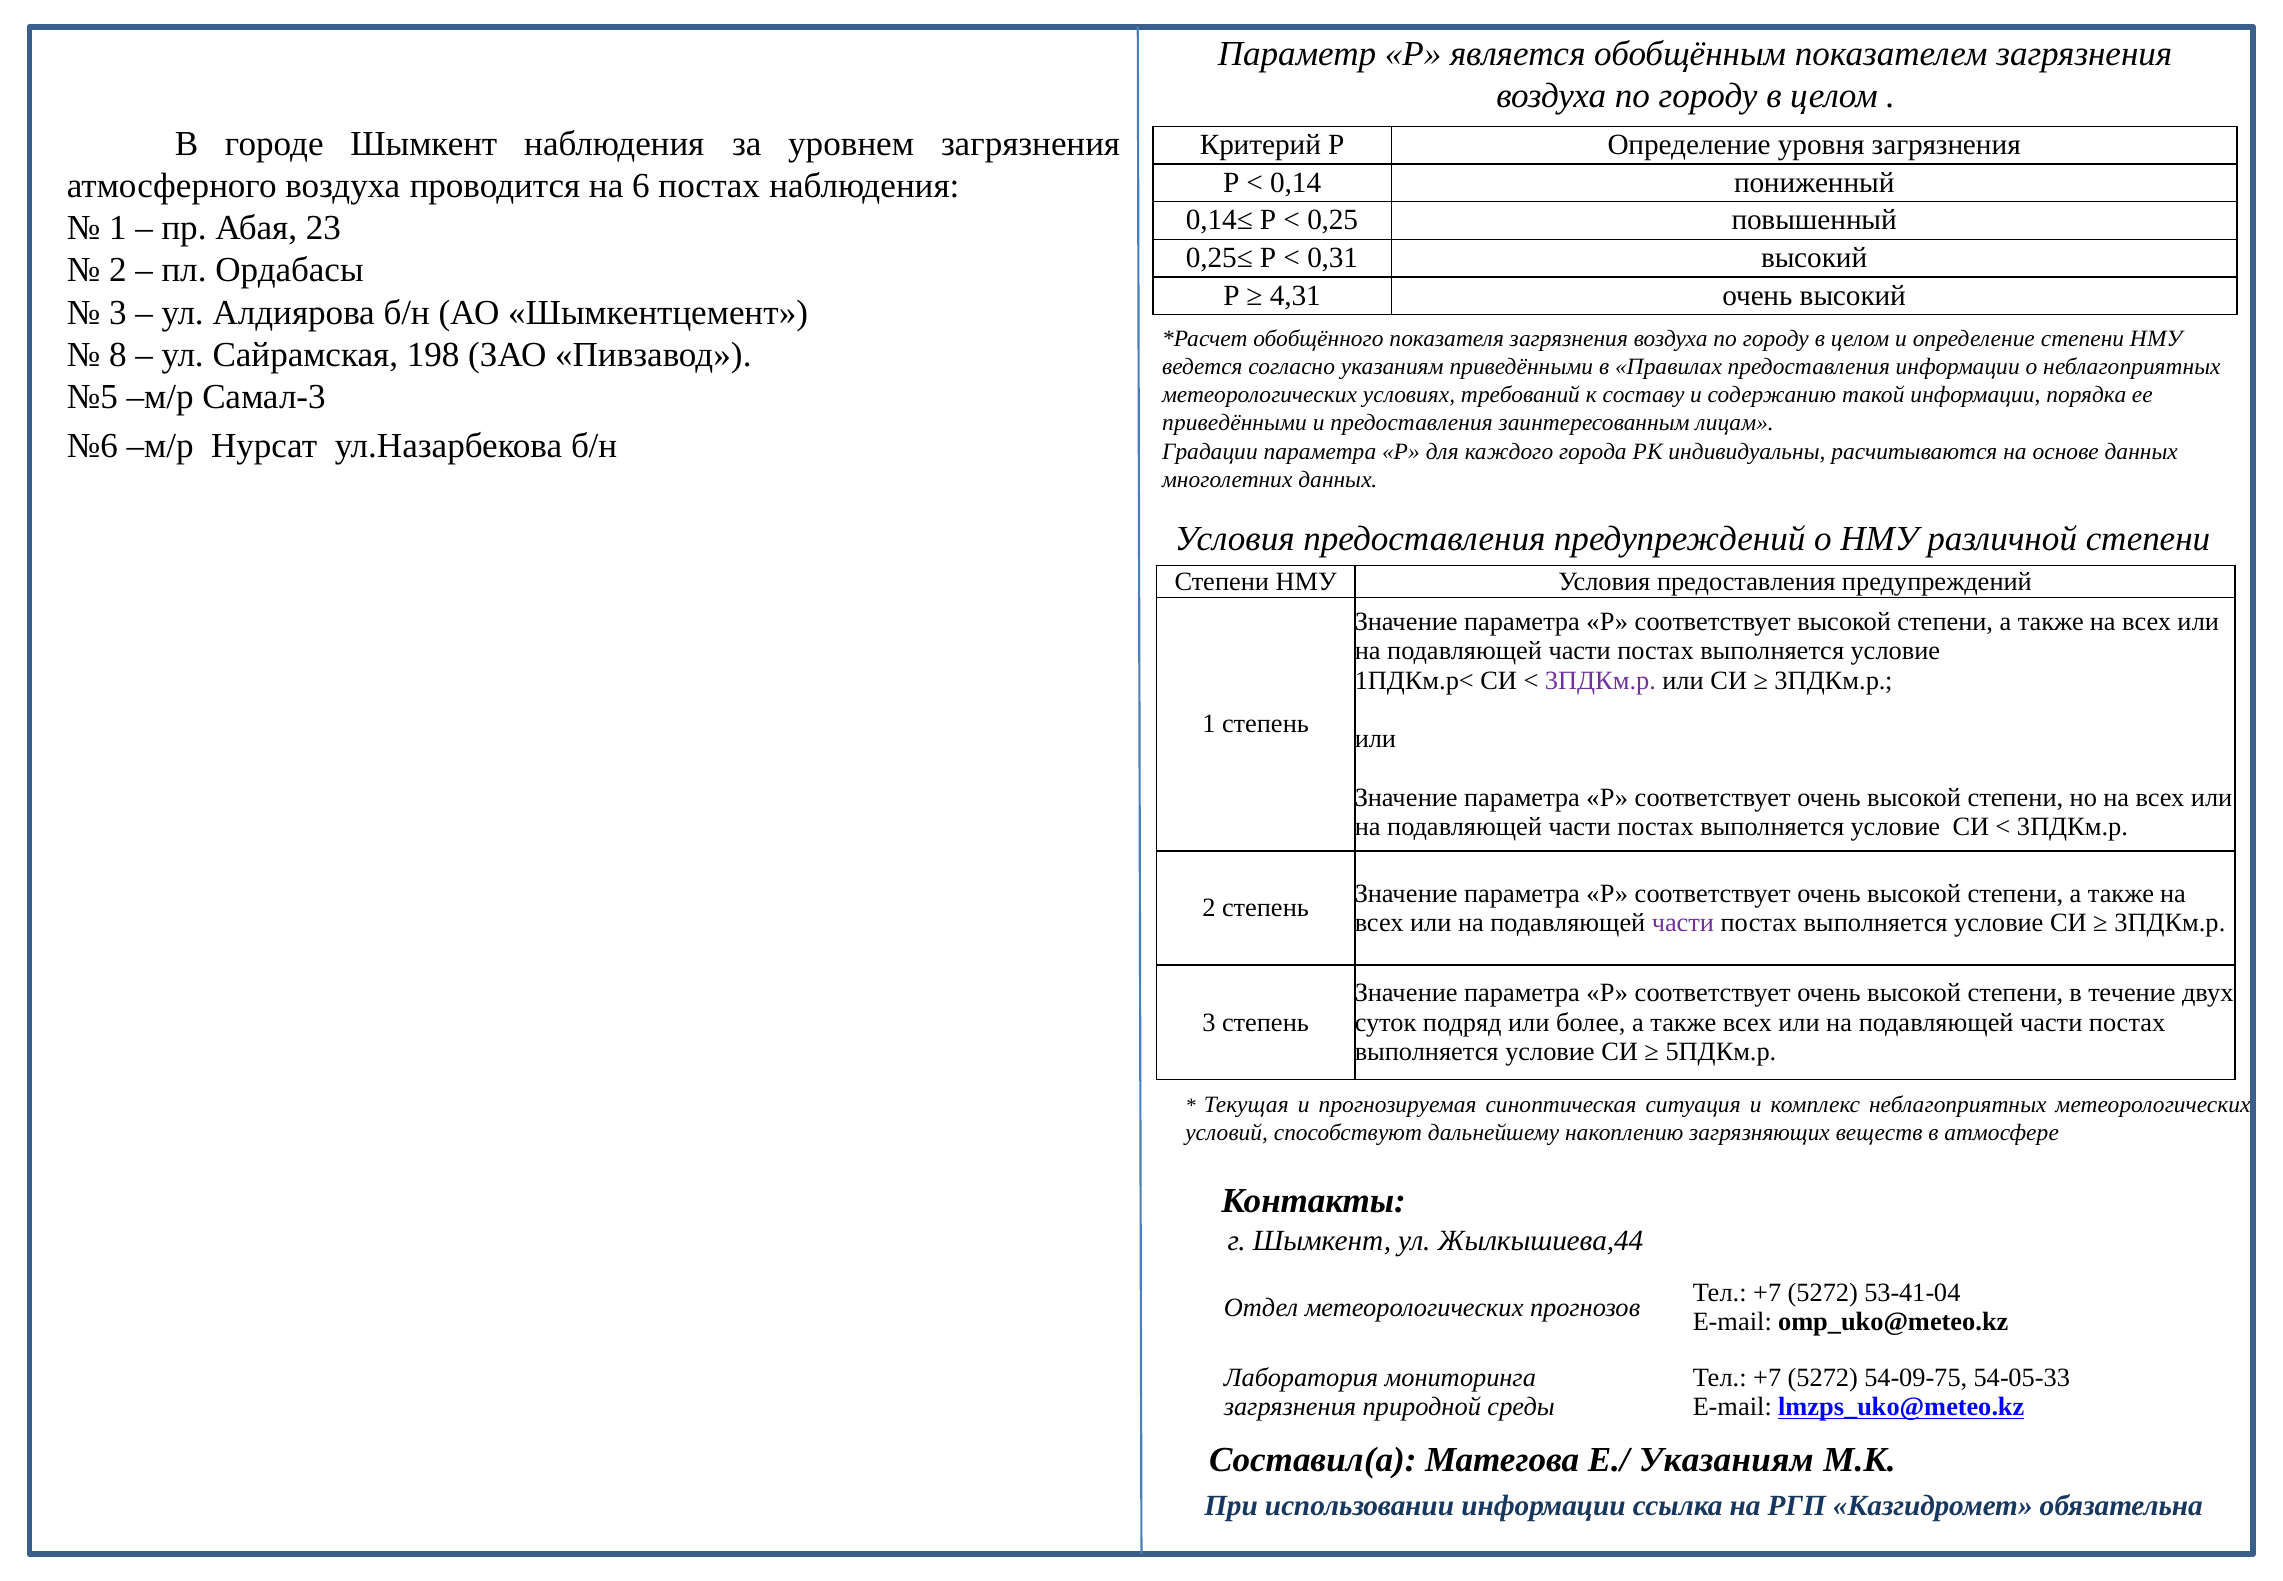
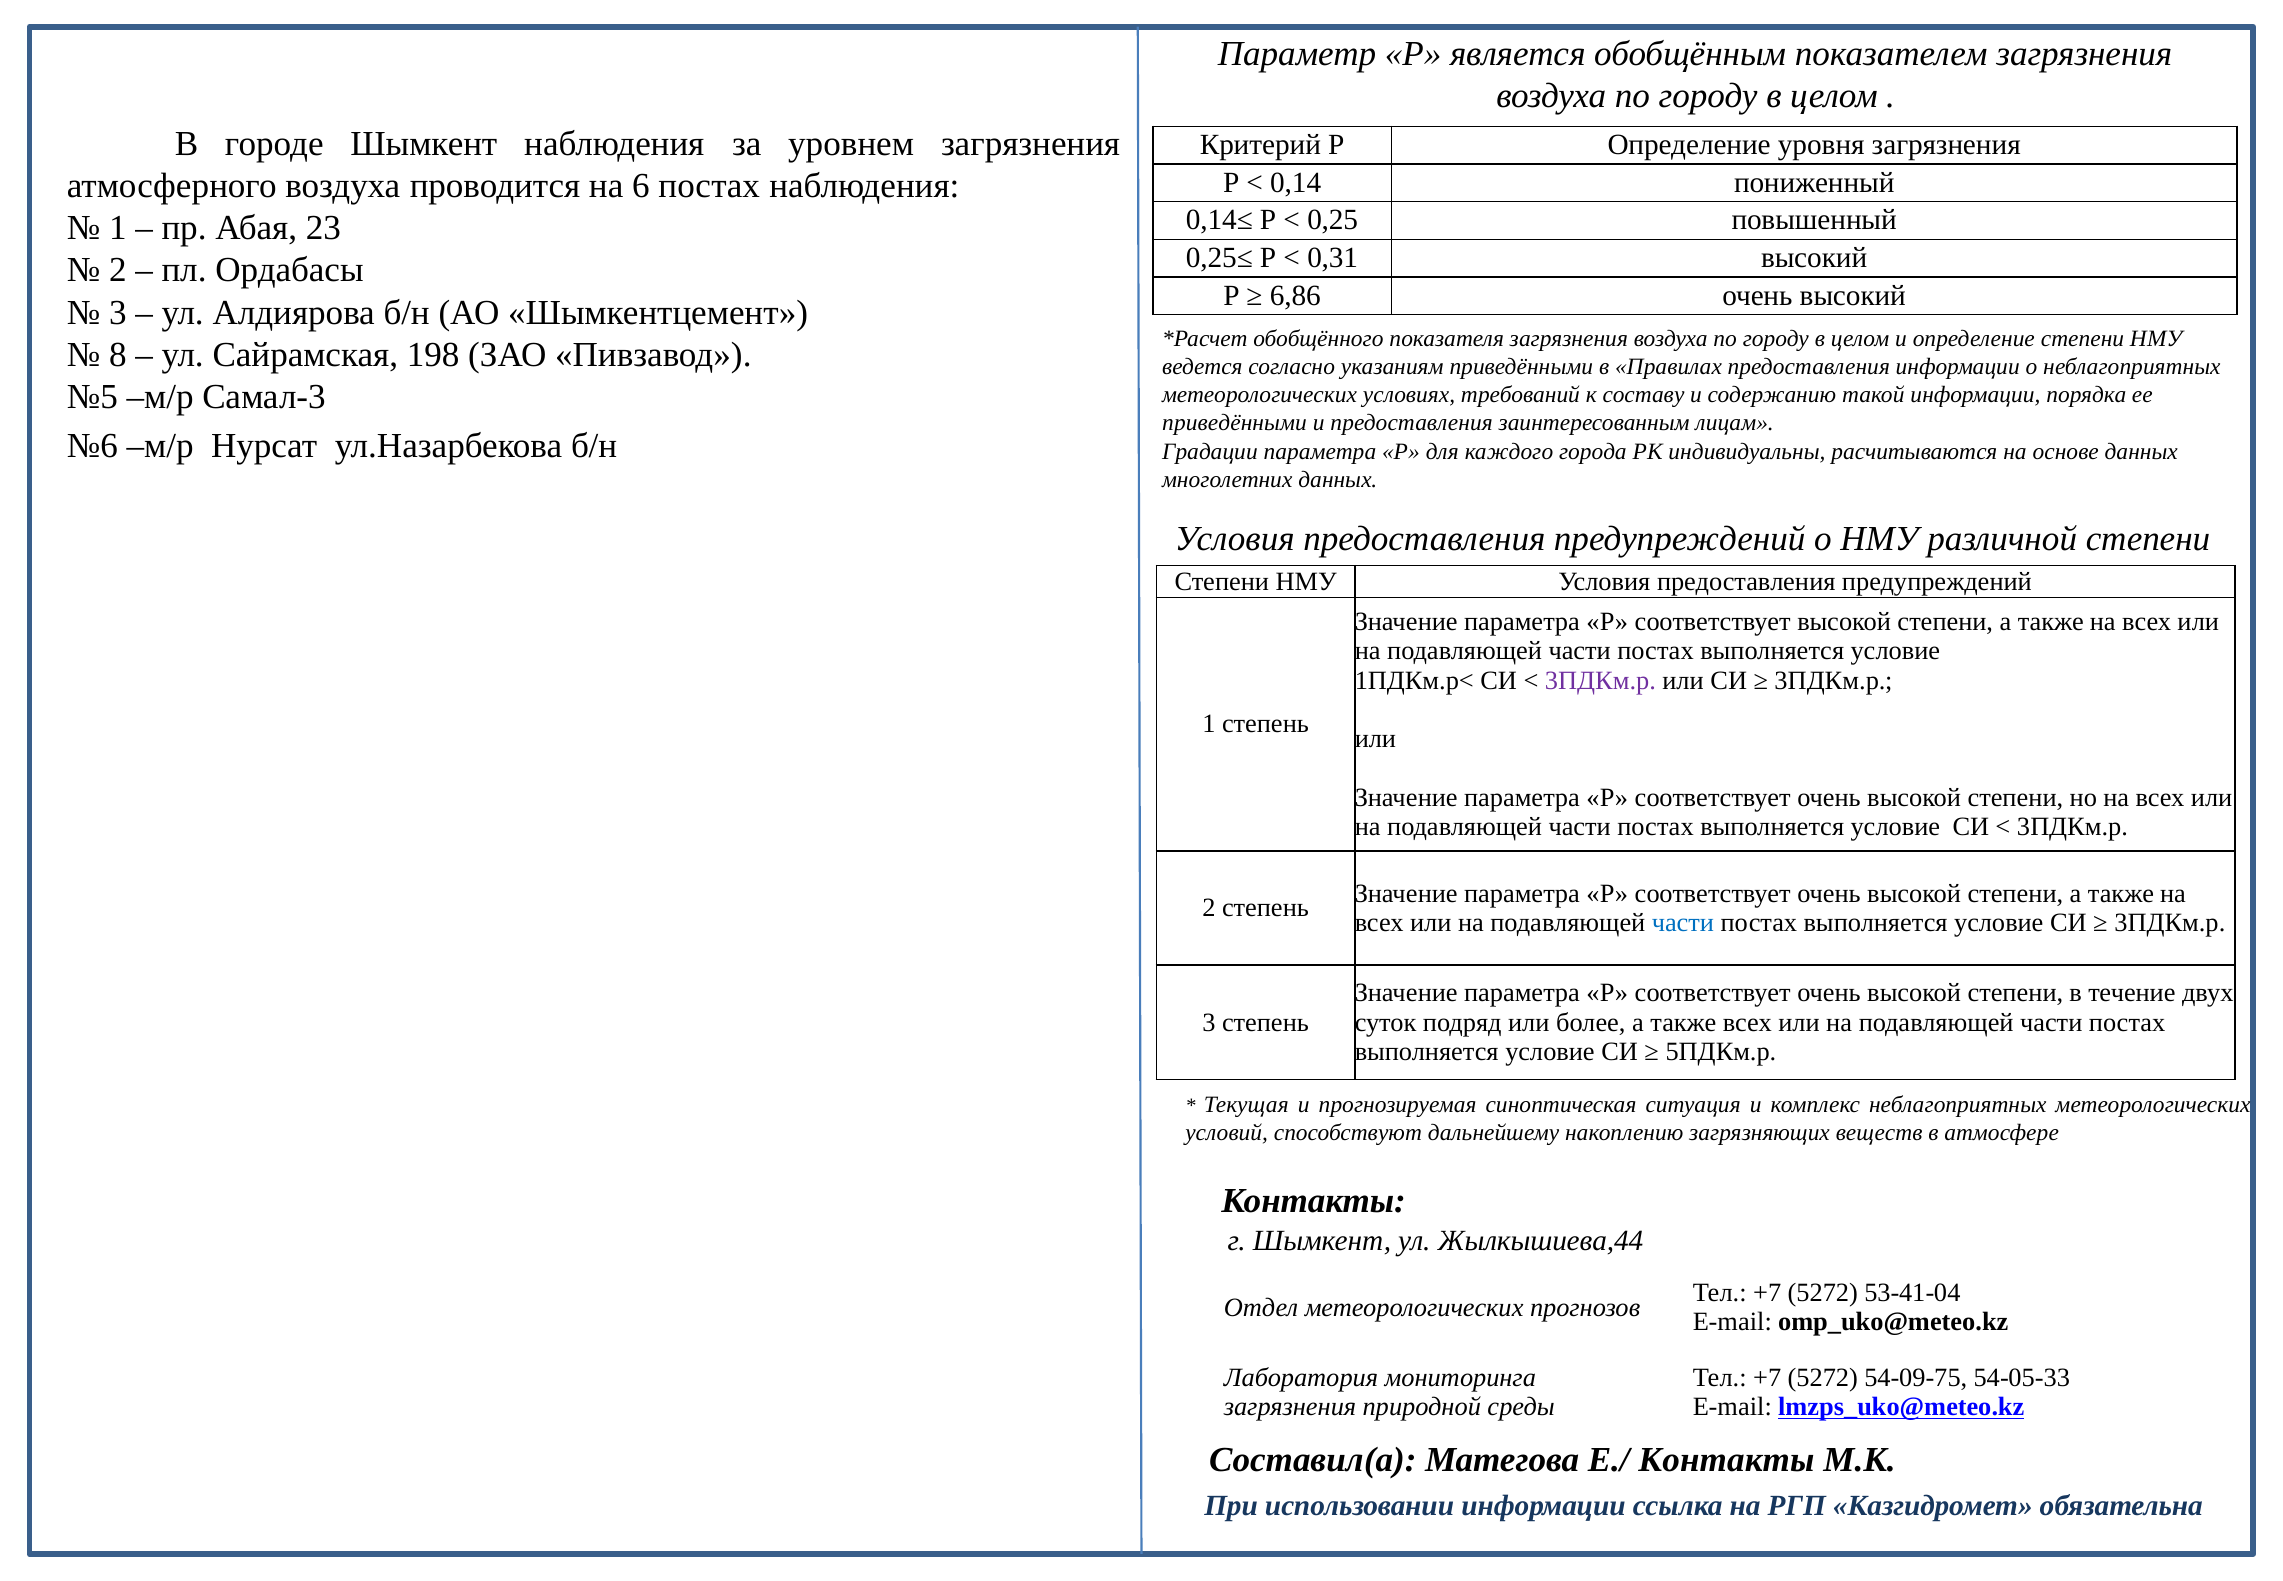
4,31: 4,31 -> 6,86 (1295, 296)
части colour: purple -> blue (1683, 923)
Е./ Указаниям: Указаниям -> Контакты (1726, 1459)
